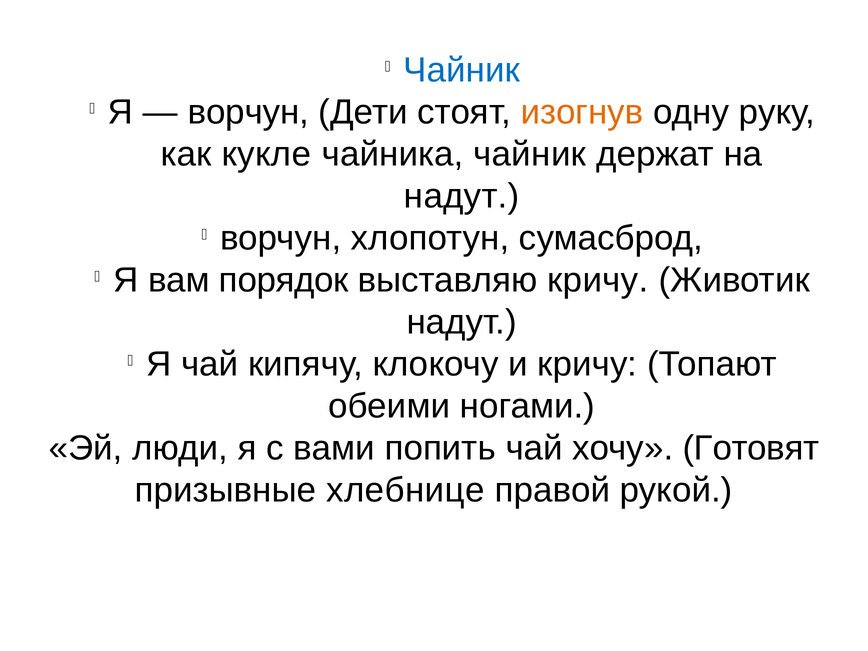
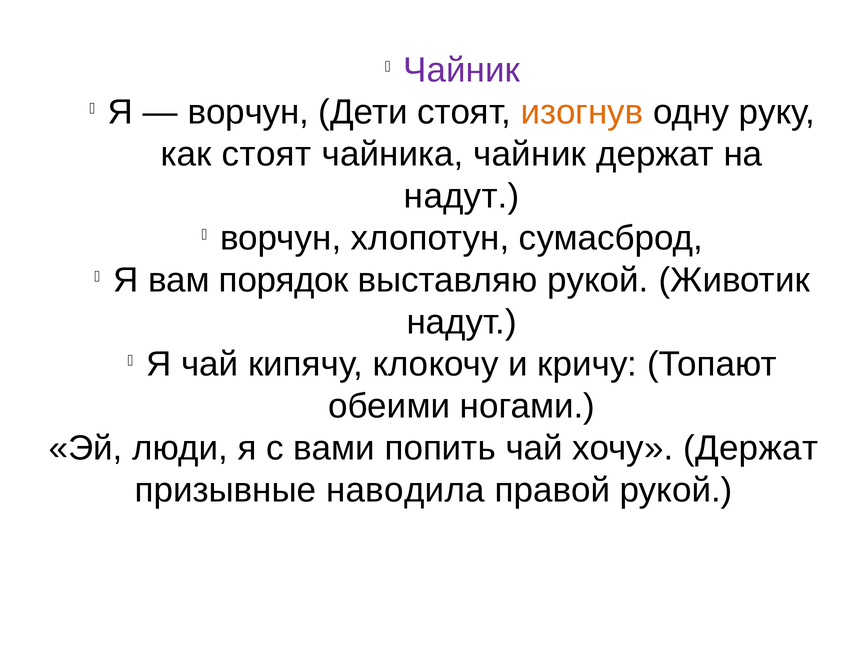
Чайник colour: blue -> purple (462, 70)
как кукле: кукле -> стоят (267, 154)
выставляю кричу: кричу -> рукой (598, 280)
хочу Готовят: Готовят -> Держат (751, 448)
хлебнице: хлебнице -> наводила (405, 490)
